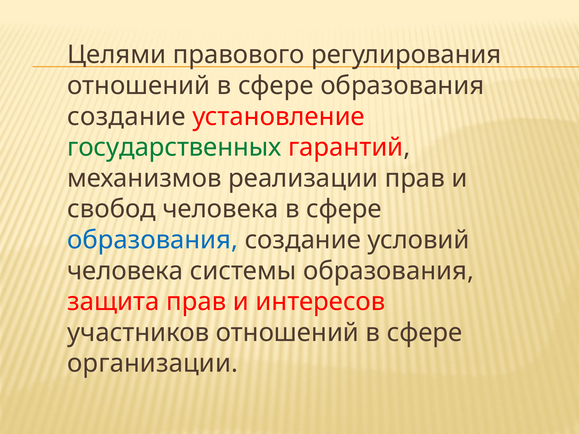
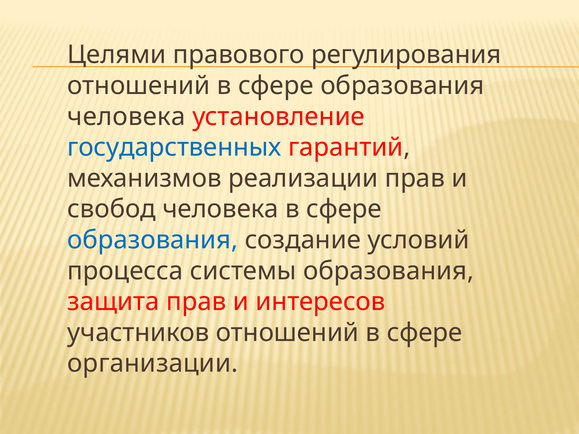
создание: создание -> человека (126, 117)
государственных colour: green -> blue (174, 147)
человека: человека -> процесса (125, 271)
